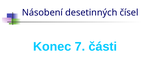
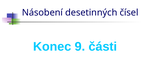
7: 7 -> 9 (80, 47)
